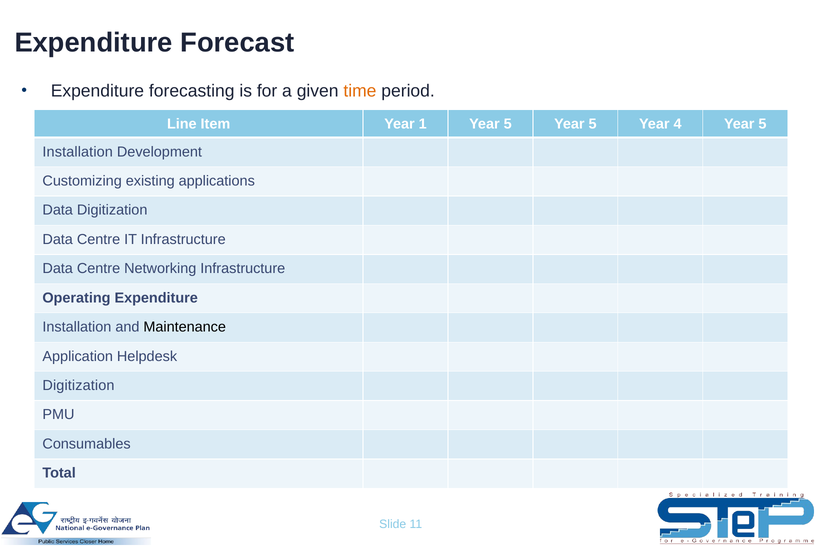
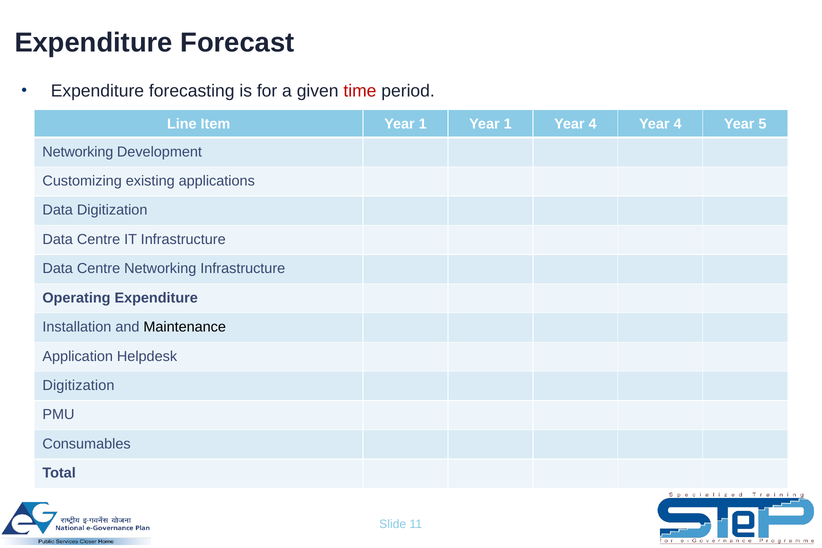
time colour: orange -> red (360, 91)
1 Year 5: 5 -> 1 (508, 124)
5: 5 -> 4 (593, 124)
Installation: Installation -> Networking (78, 152)
